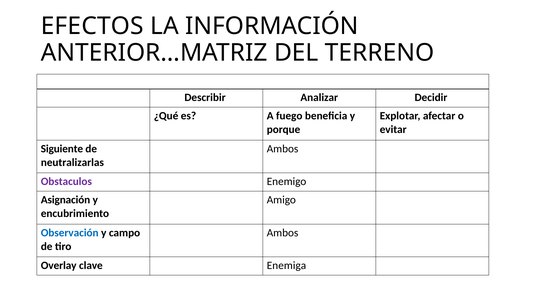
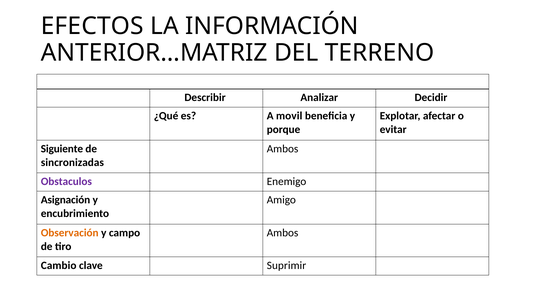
fuego: fuego -> movil (289, 116)
neutralizarlas: neutralizarlas -> sincronizadas (72, 163)
Observación colour: blue -> orange (70, 233)
Overlay: Overlay -> Cambio (59, 266)
Enemiga: Enemiga -> Suprimir (286, 266)
